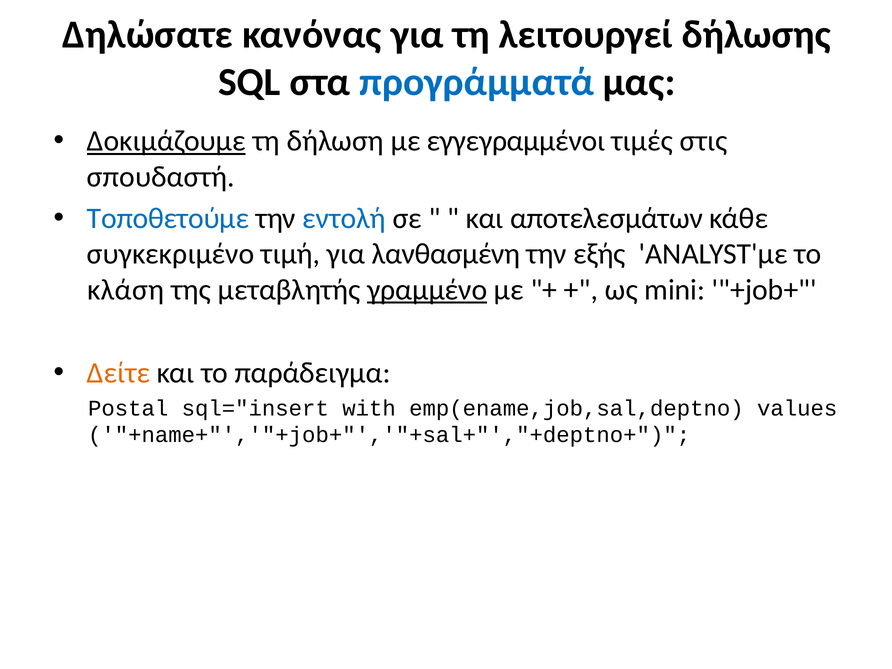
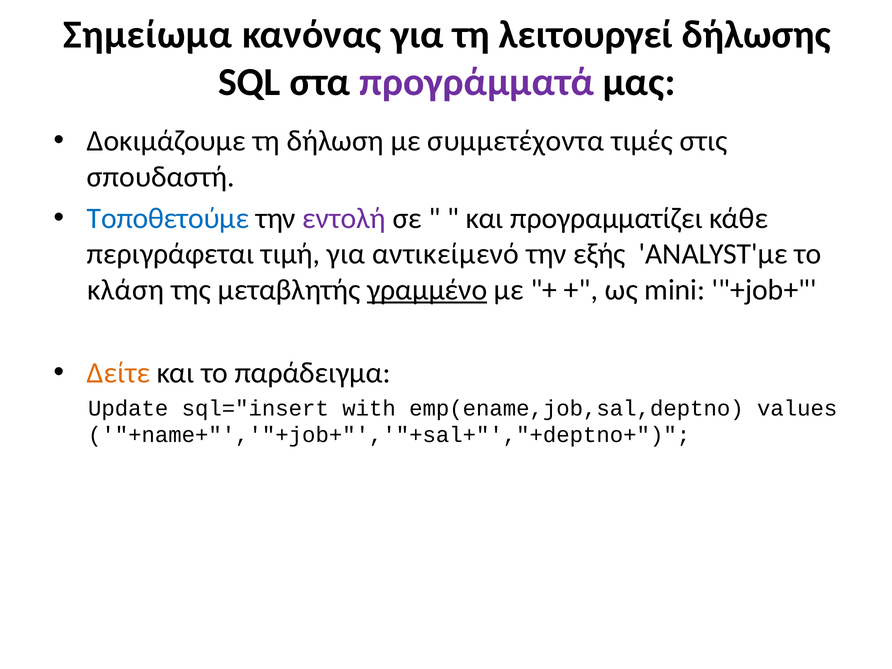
Δηλώσατε: Δηλώσατε -> Σημείωμα (148, 35)
προγράμματά colour: blue -> purple (477, 82)
Δοκιμάζουμε underline: present -> none (166, 141)
εγγεγραμμένοι: εγγεγραμμένοι -> συμμετέχοντα (516, 141)
εντολή colour: blue -> purple (344, 218)
αποτελεσμάτων: αποτελεσμάτων -> προγραμματίζει (606, 218)
συγκεκριμένο: συγκεκριμένο -> περιγράφεται (171, 254)
λανθασμένη: λανθασμένη -> αντικείμενό (446, 254)
Postal: Postal -> Update (128, 408)
